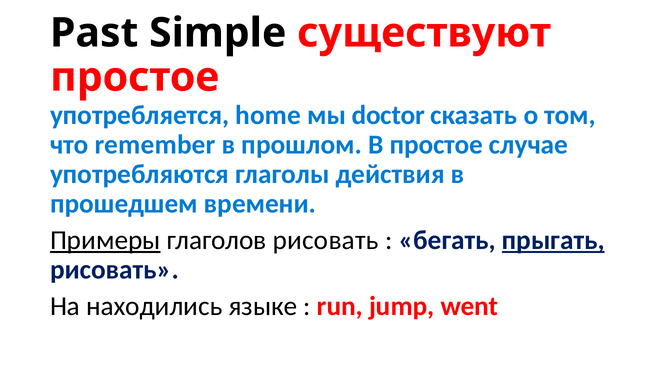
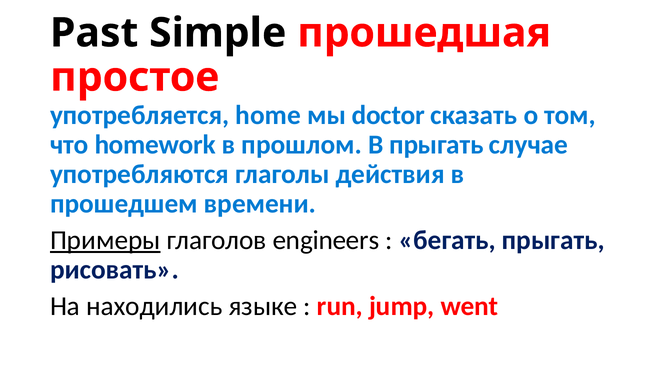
существуют: существуют -> прошедшая (424, 33)
remember: remember -> homework (155, 145)
В простое: простое -> прыгать (436, 145)
глаголов рисовать: рисовать -> engineers (326, 240)
прыгать underline: present -> none (553, 240)
